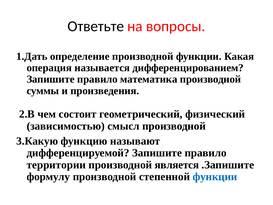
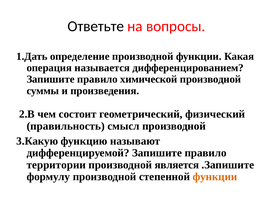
математика: математика -> химической (149, 79)
зависимостью: зависимостью -> правильность (66, 126)
функции colour: blue -> orange (215, 176)
